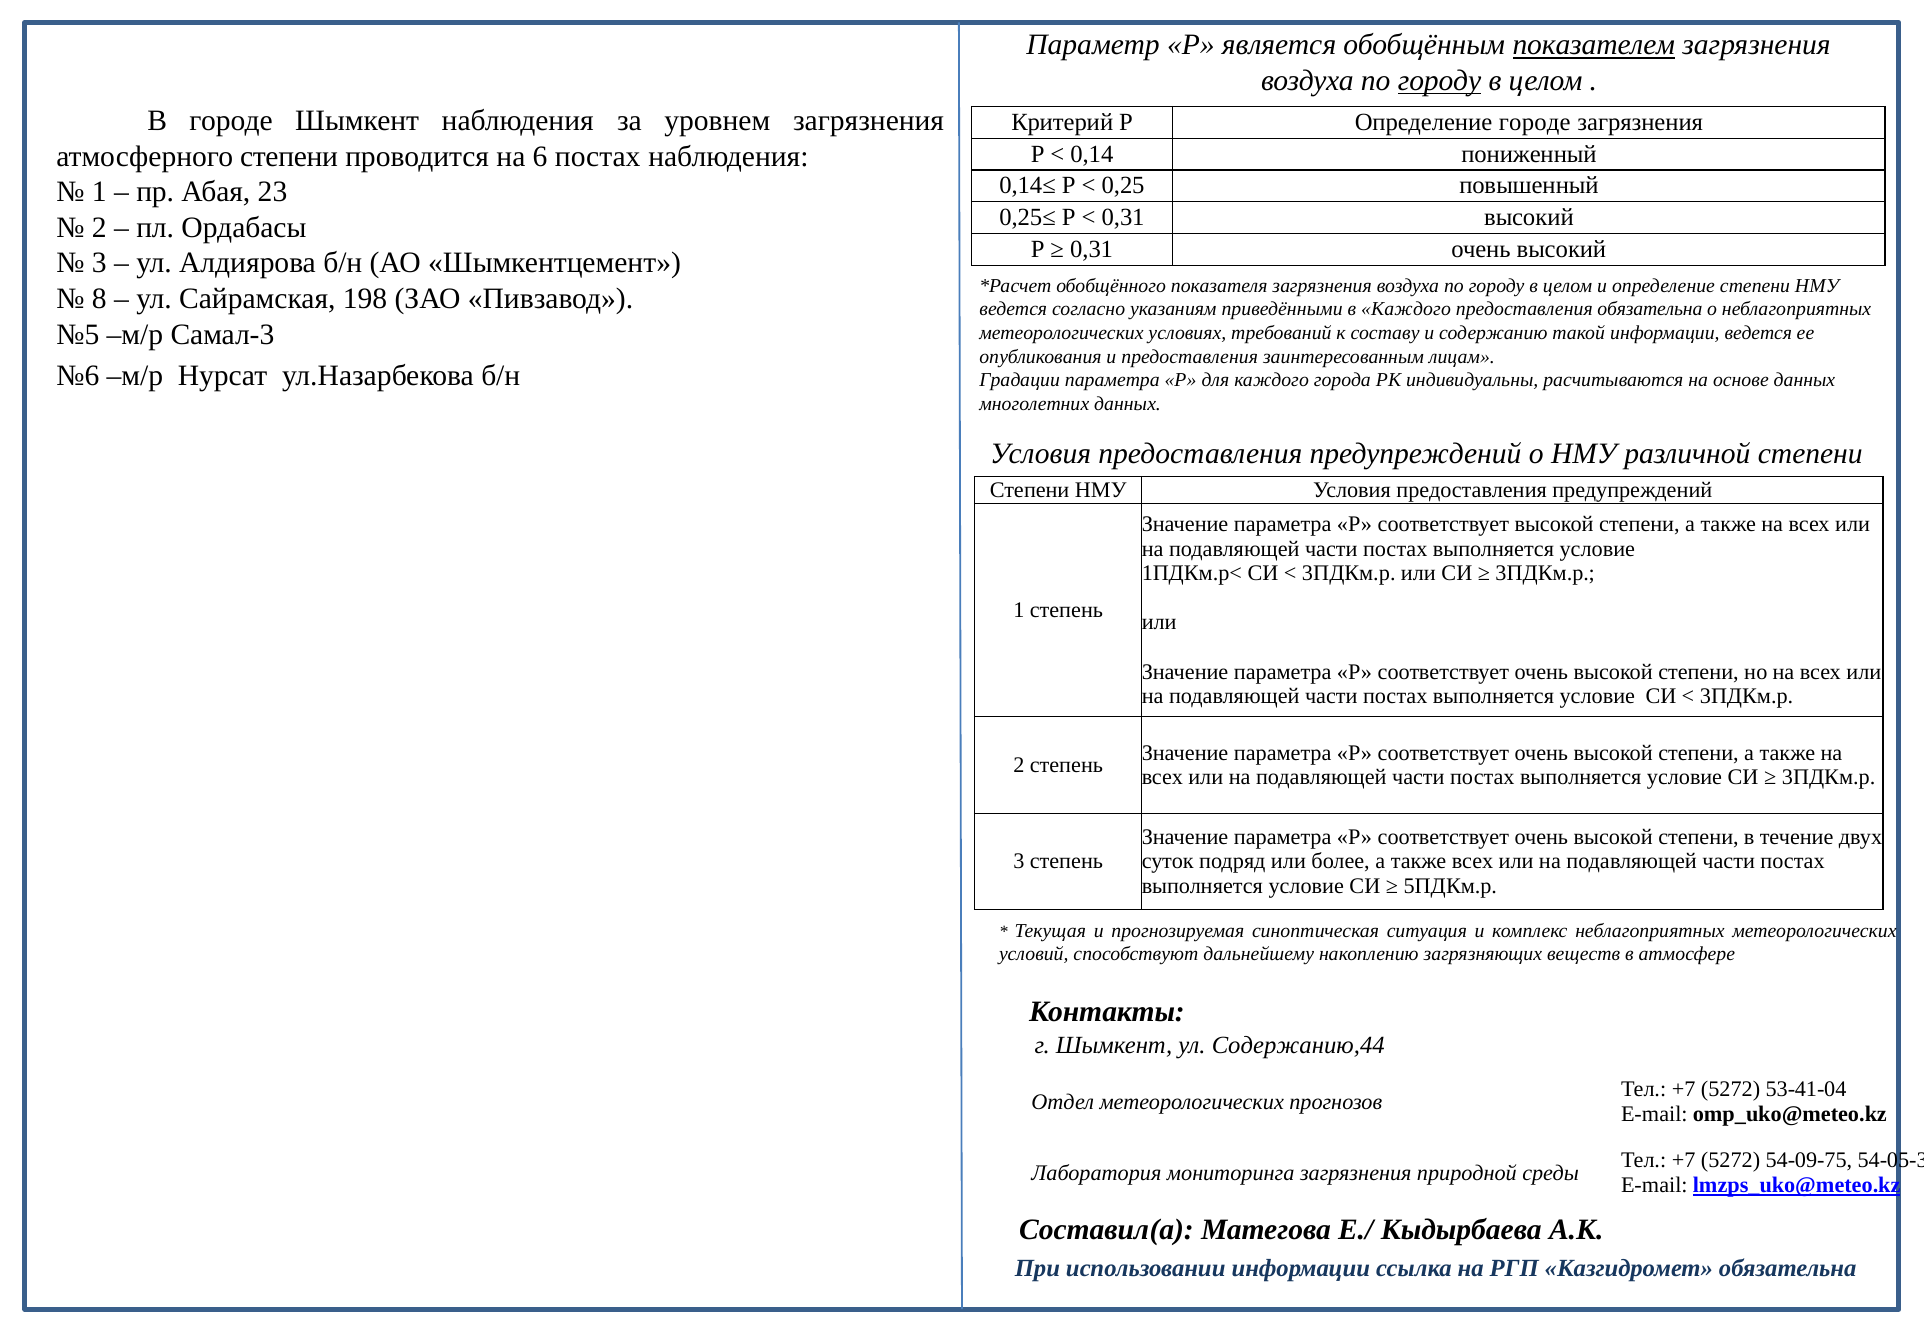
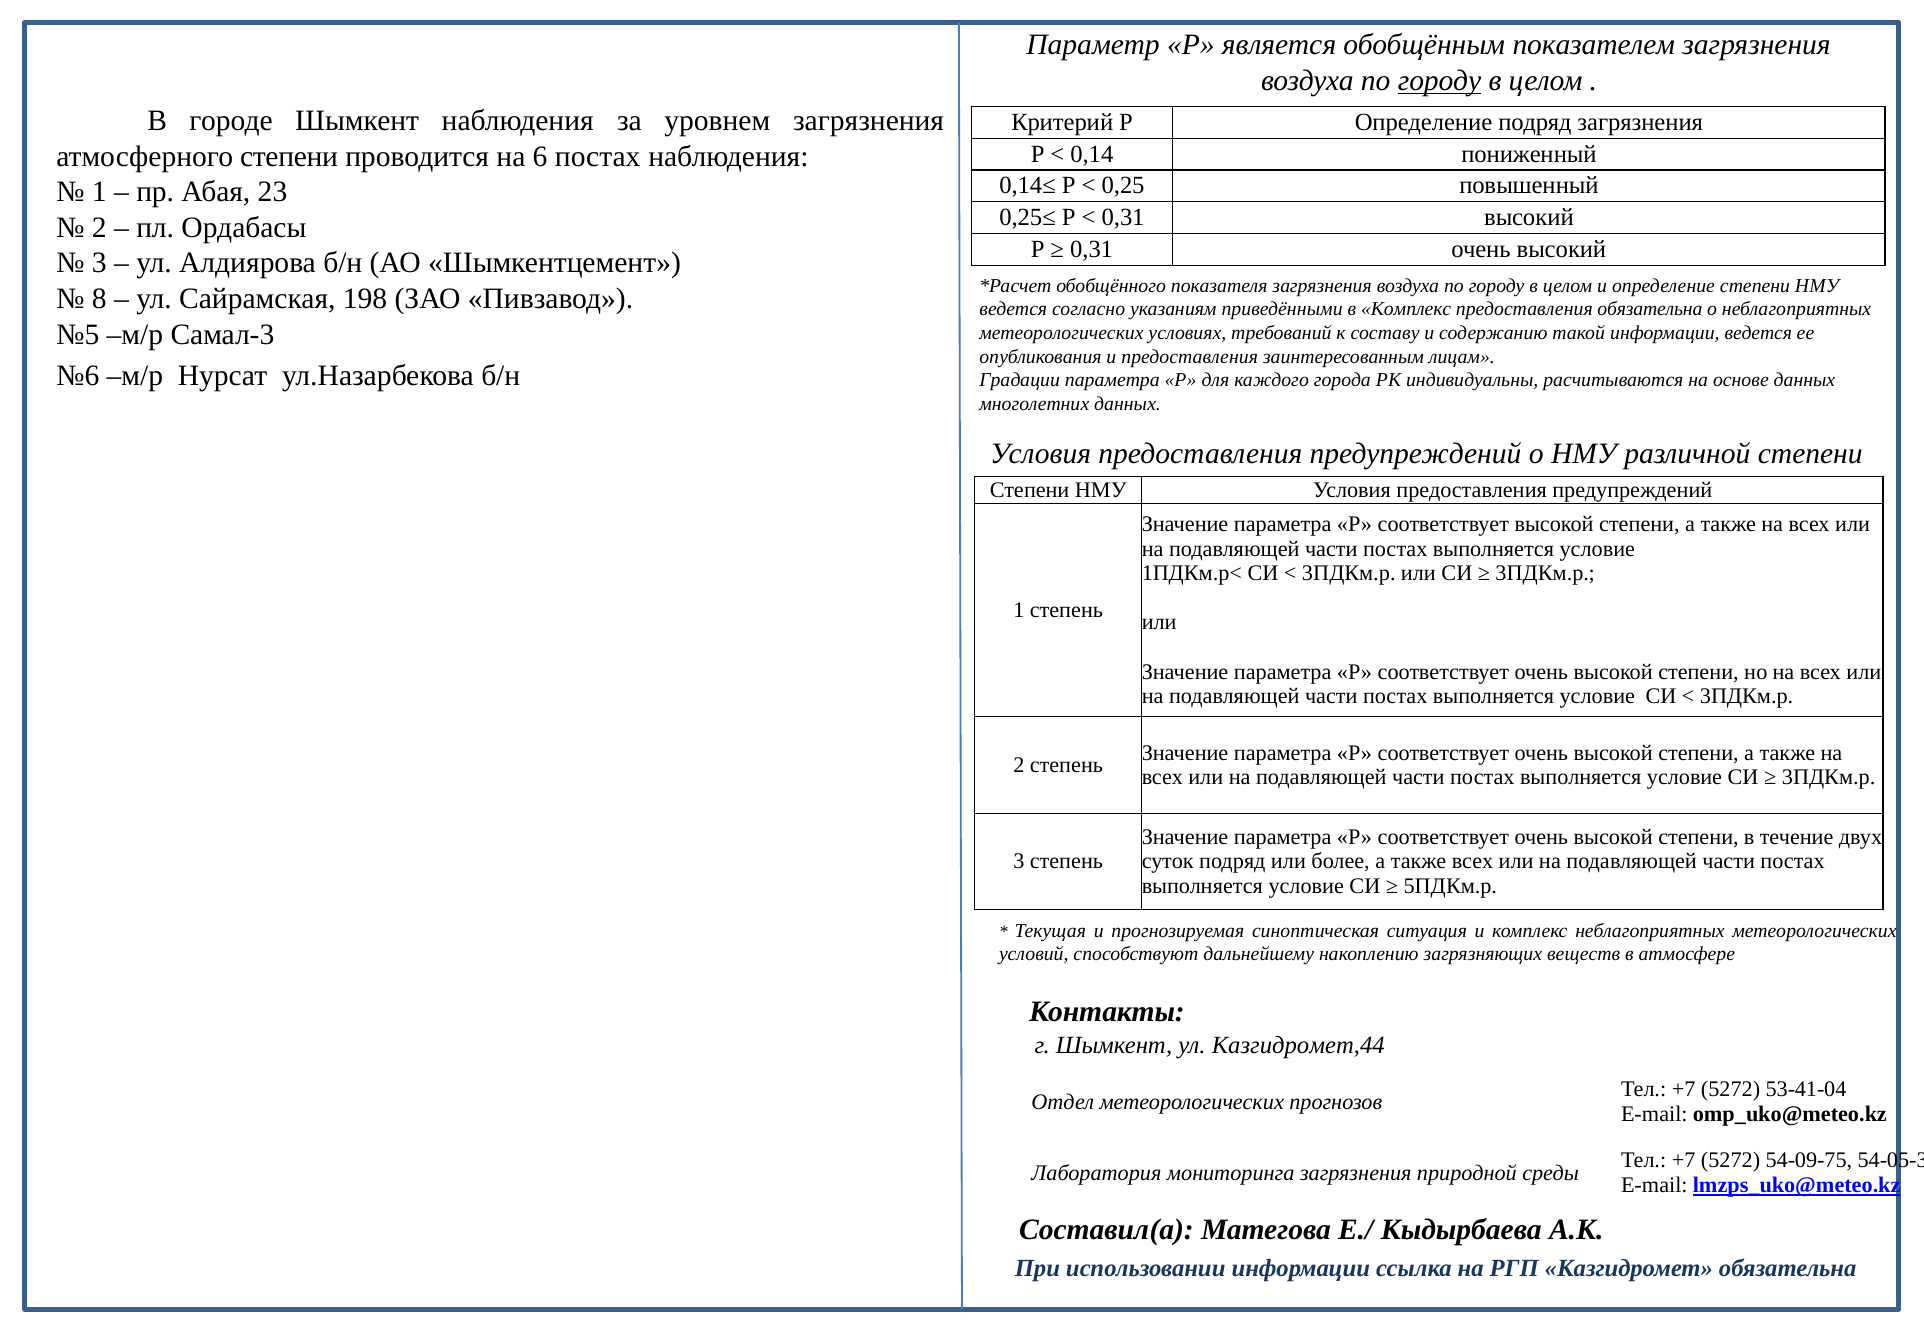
показателем underline: present -> none (1594, 45)
Определение городе: городе -> подряд (1535, 122)
в Каждого: Каждого -> Комплекс (1406, 309)
Содержанию,44: Содержанию,44 -> Казгидромет,44 (1298, 1046)
